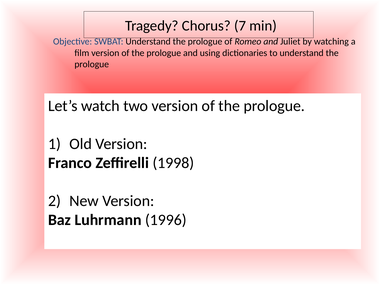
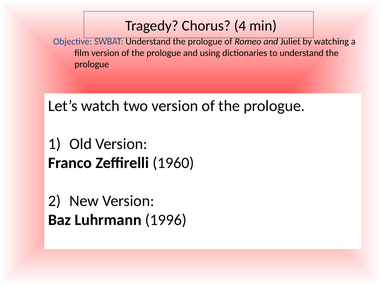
7: 7 -> 4 (240, 26)
1998: 1998 -> 1960 (173, 163)
